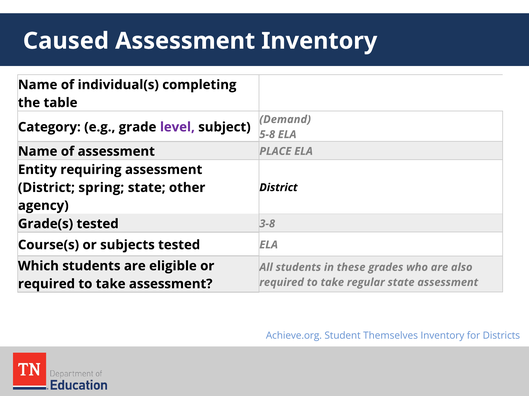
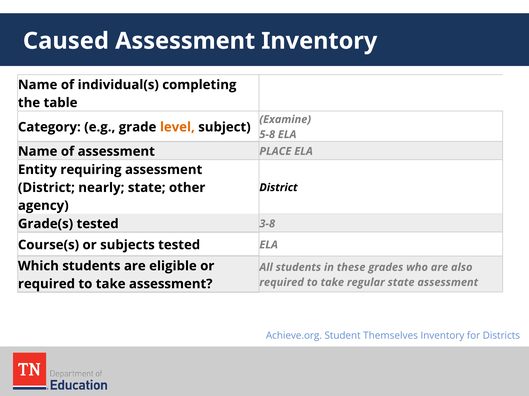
Demand: Demand -> Examine (285, 120)
level colour: purple -> orange (177, 127)
spring: spring -> nearly (101, 188)
